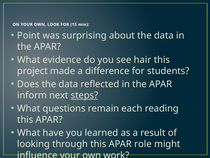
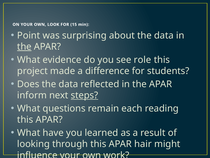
the underline: none -> present (24, 47)
hair: hair -> role (143, 60)
role: role -> hair (143, 144)
